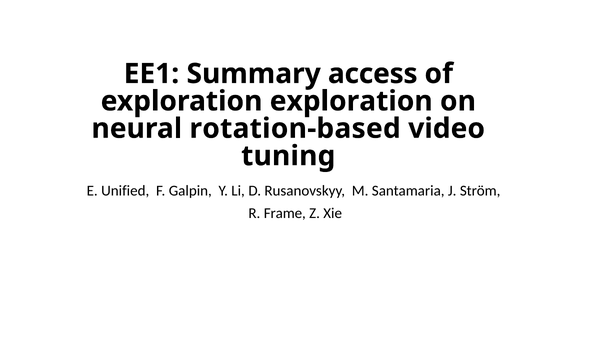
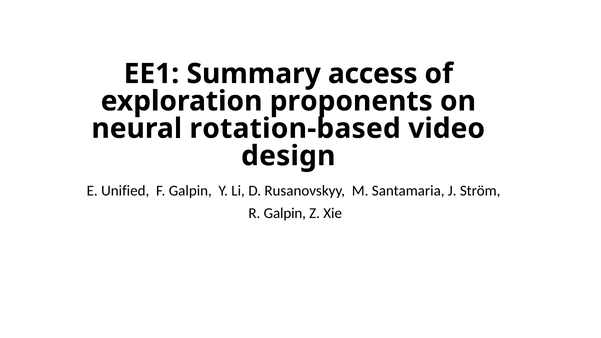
exploration exploration: exploration -> proponents (351, 101)
tuning: tuning -> design (288, 156)
R Frame: Frame -> Galpin (285, 213)
